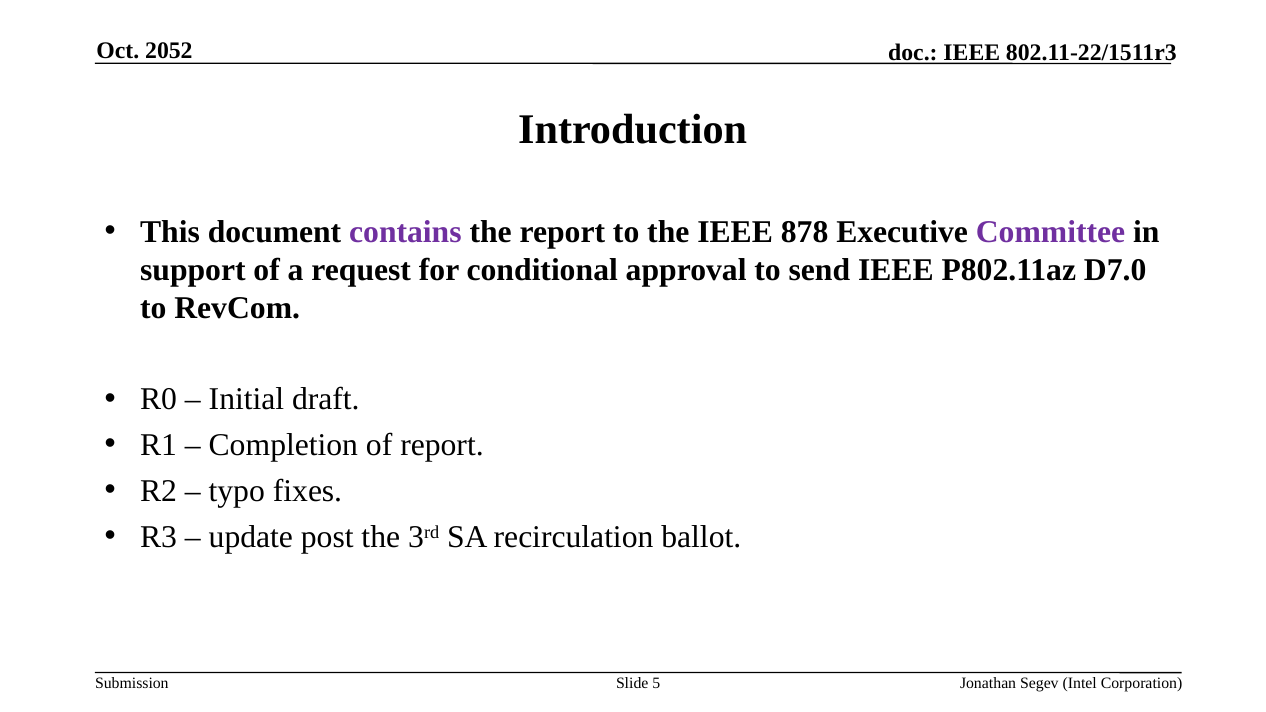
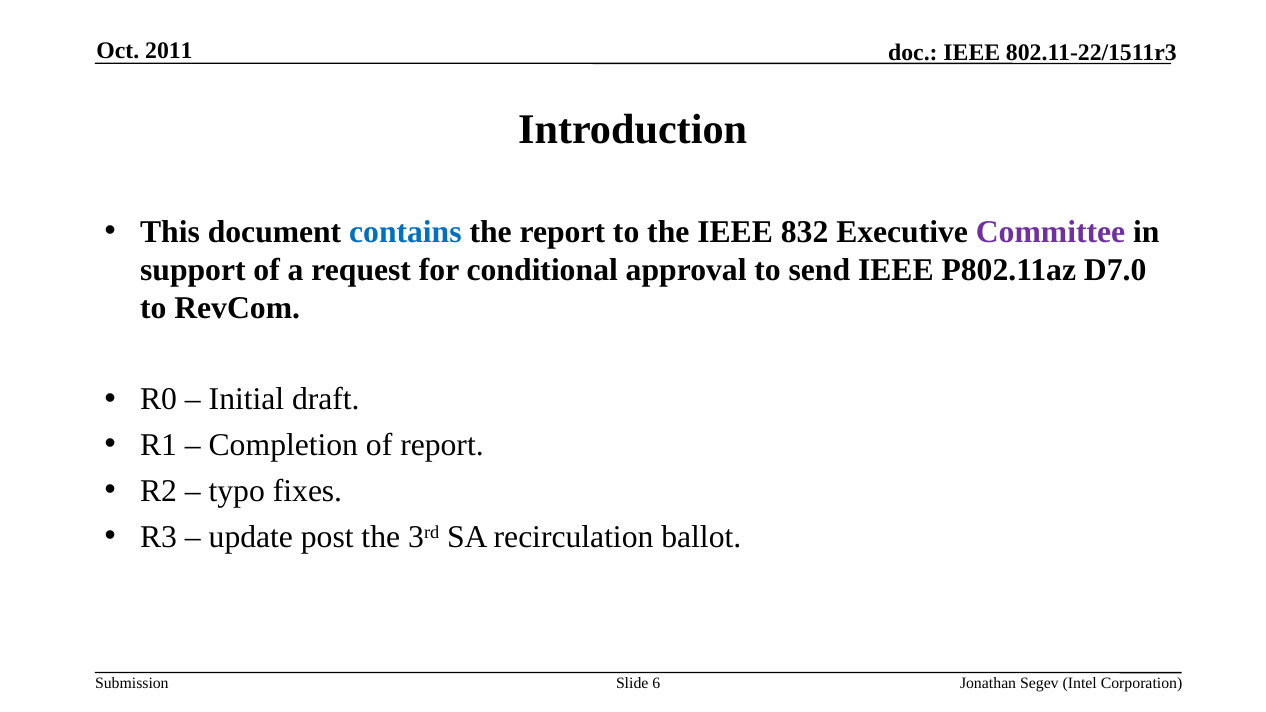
2052: 2052 -> 2011 (169, 50)
contains colour: purple -> blue (405, 232)
878: 878 -> 832 (805, 232)
5: 5 -> 6 (656, 683)
